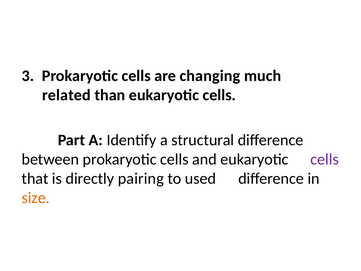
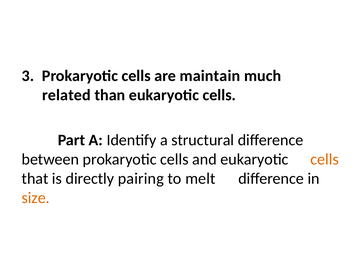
changing: changing -> maintain (210, 76)
cells colour: purple -> orange (325, 159)
used: used -> melt (200, 178)
